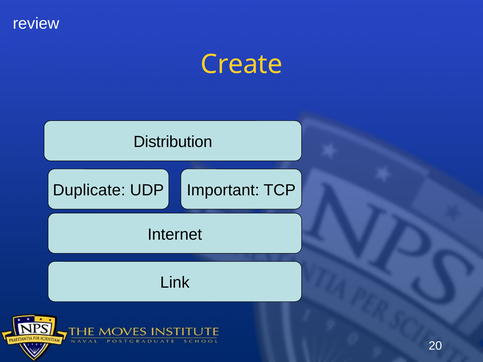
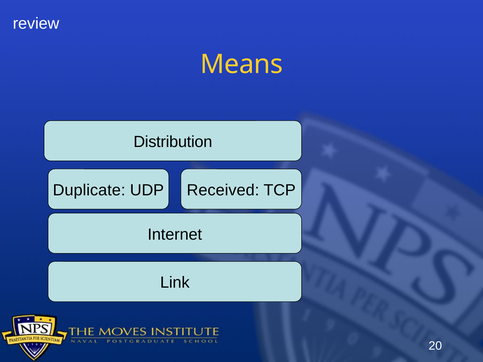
Create: Create -> Means (242, 64)
Important: Important -> Received (223, 190)
